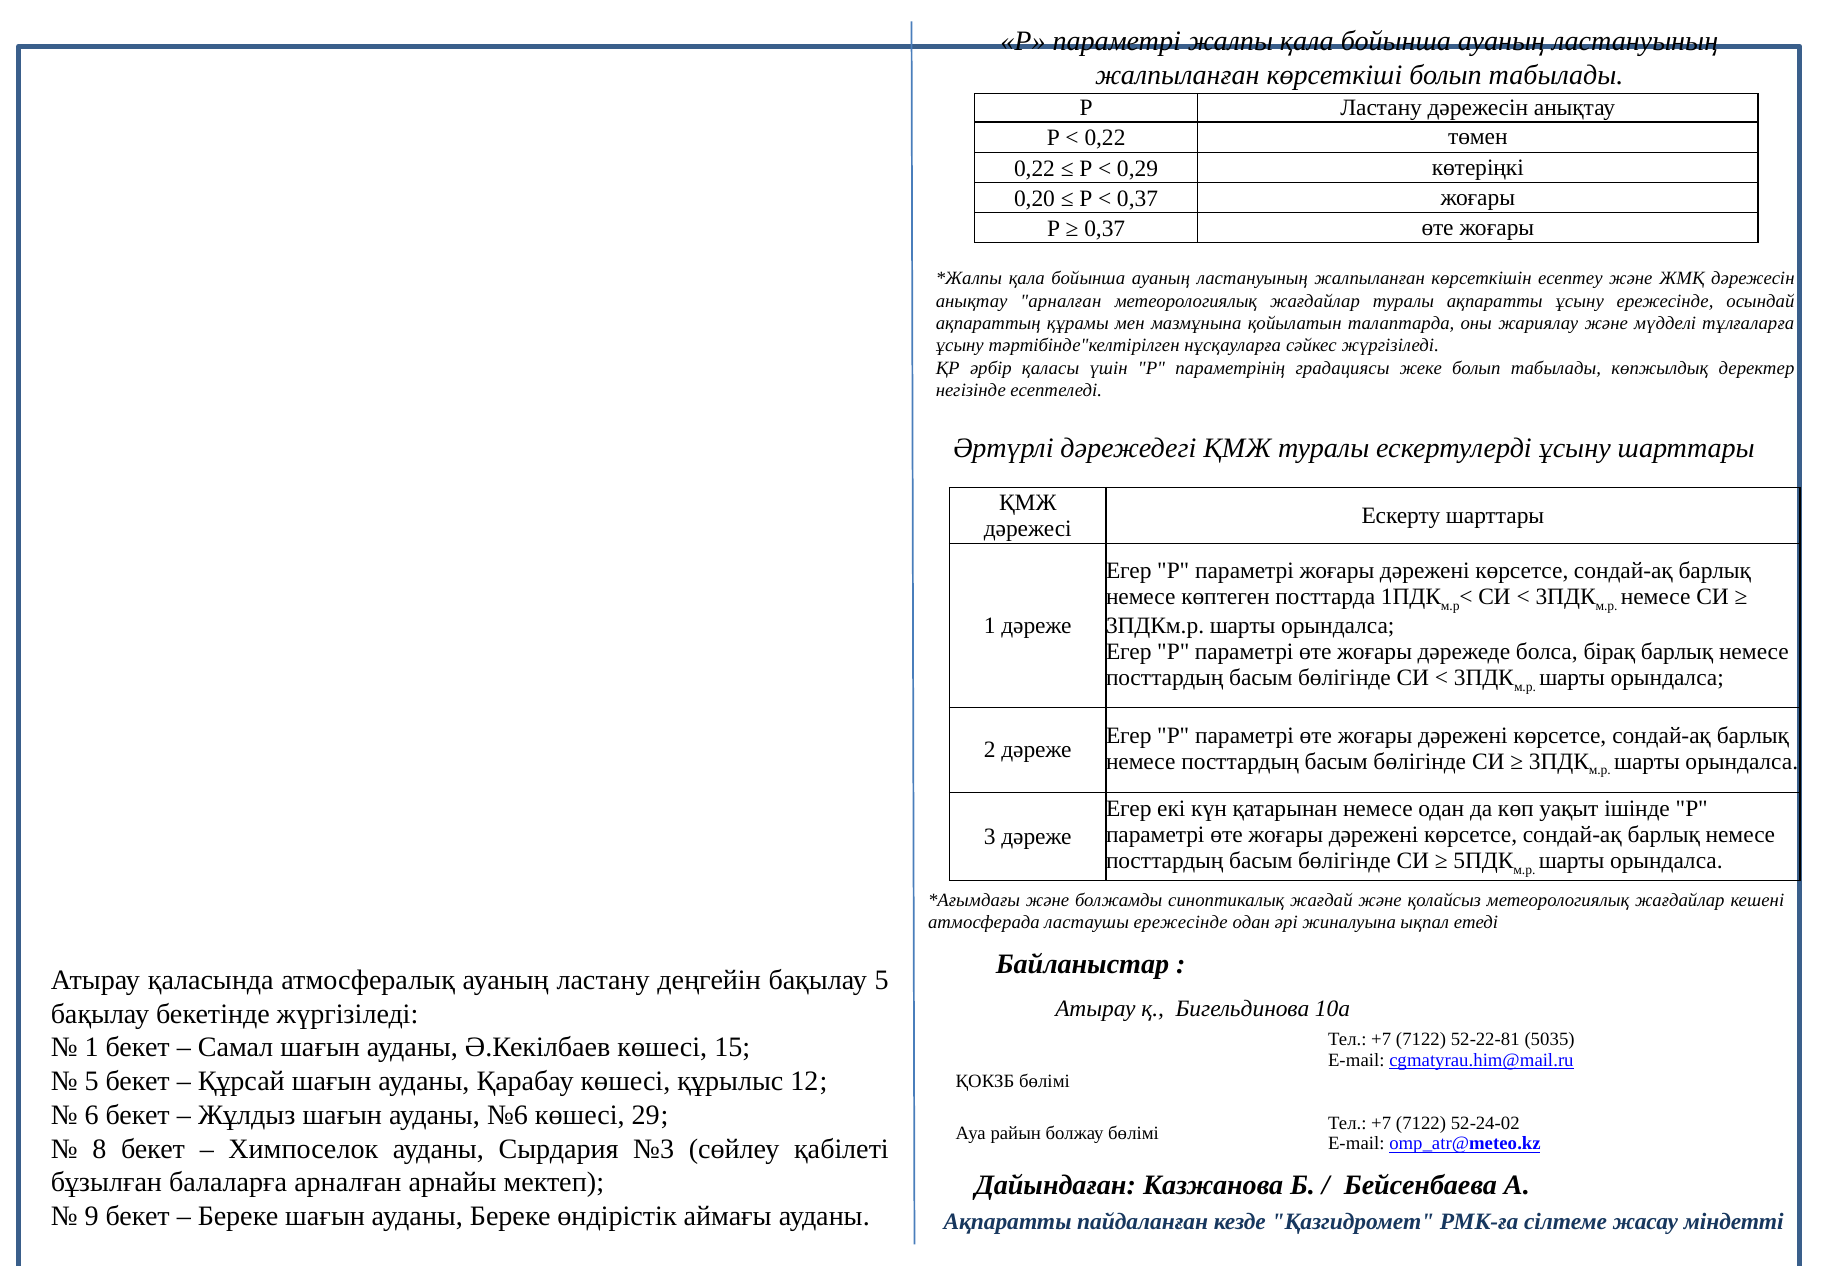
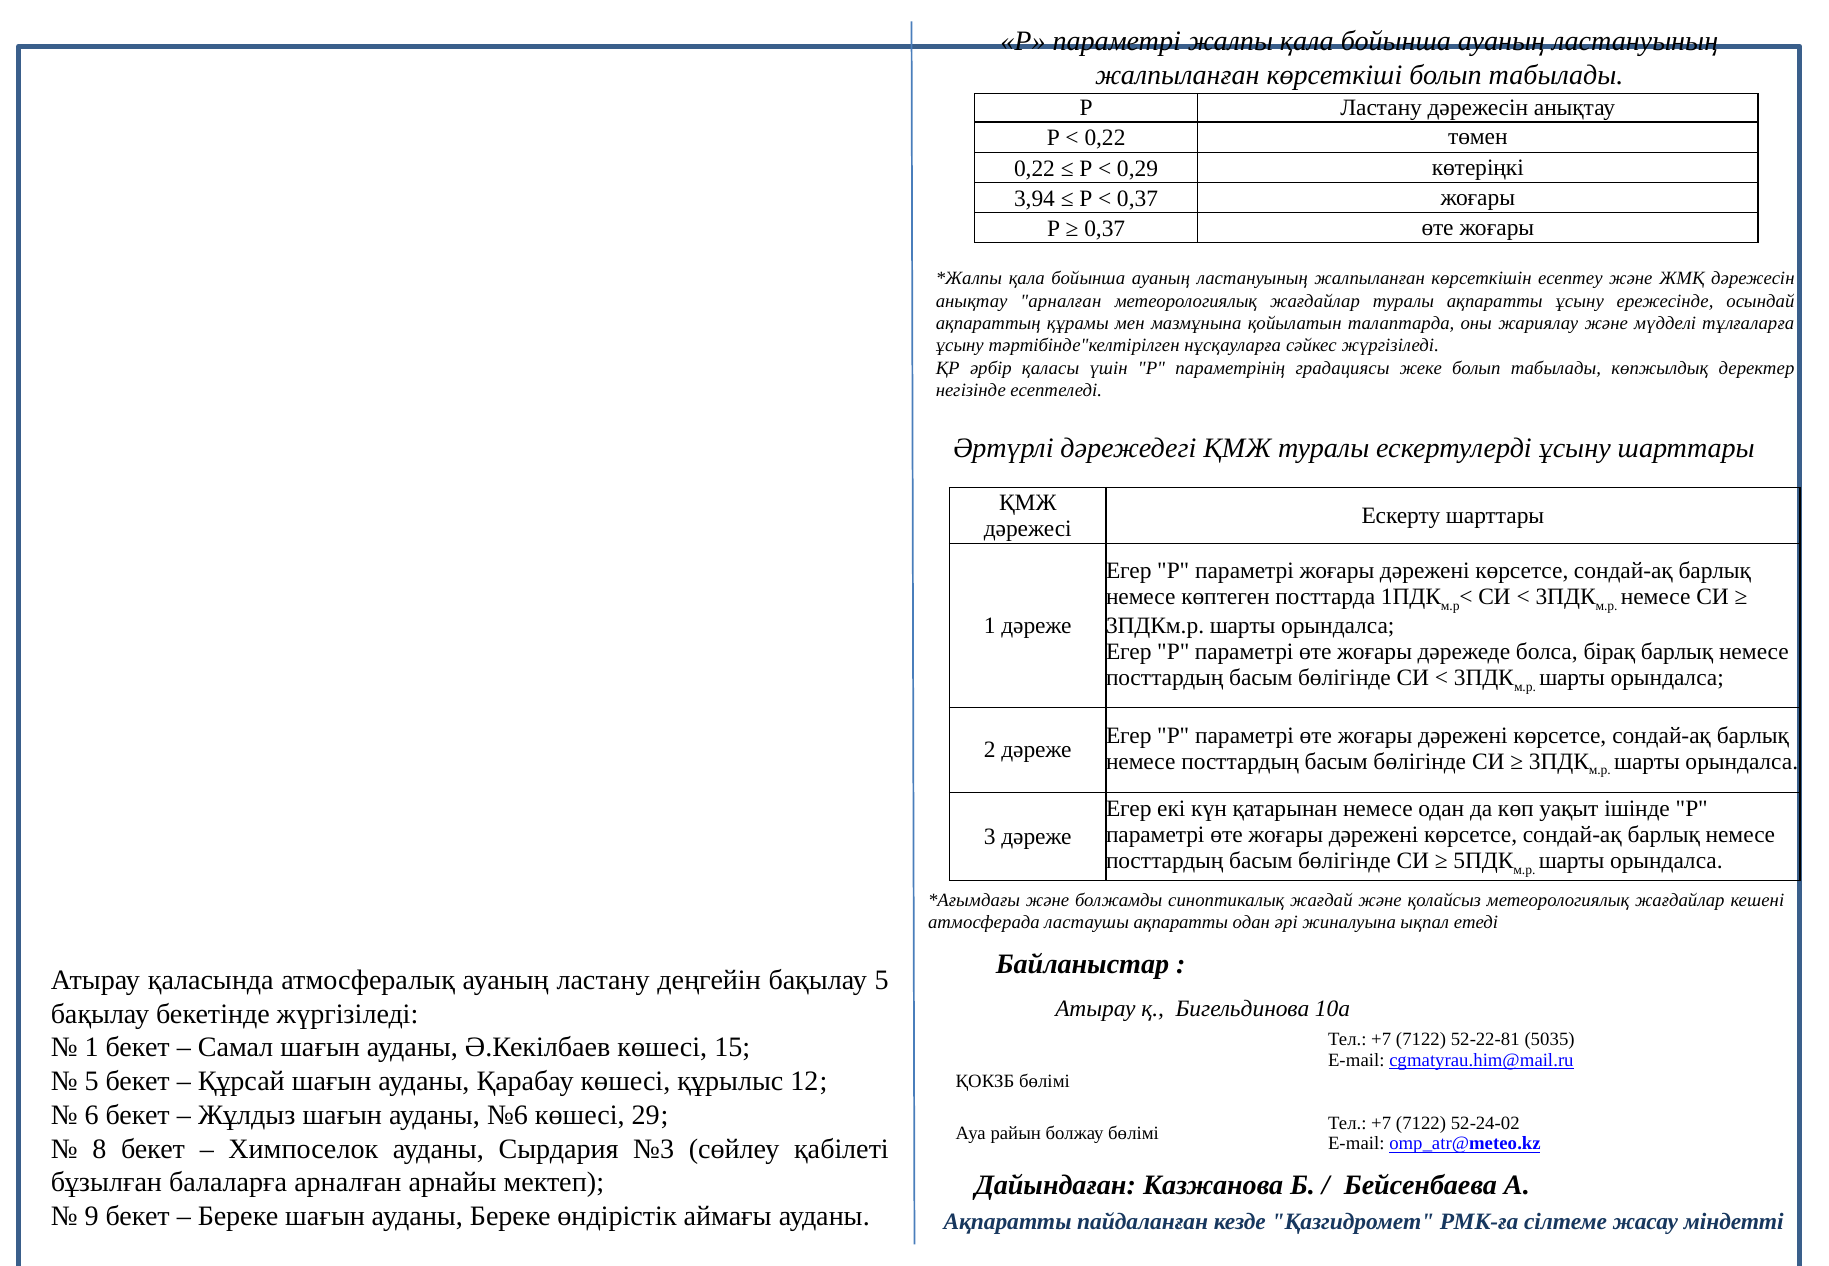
0,20: 0,20 -> 3,94 (1035, 199)
ластаушы ережесінде: ережесінде -> ақпаратты (1181, 922)
